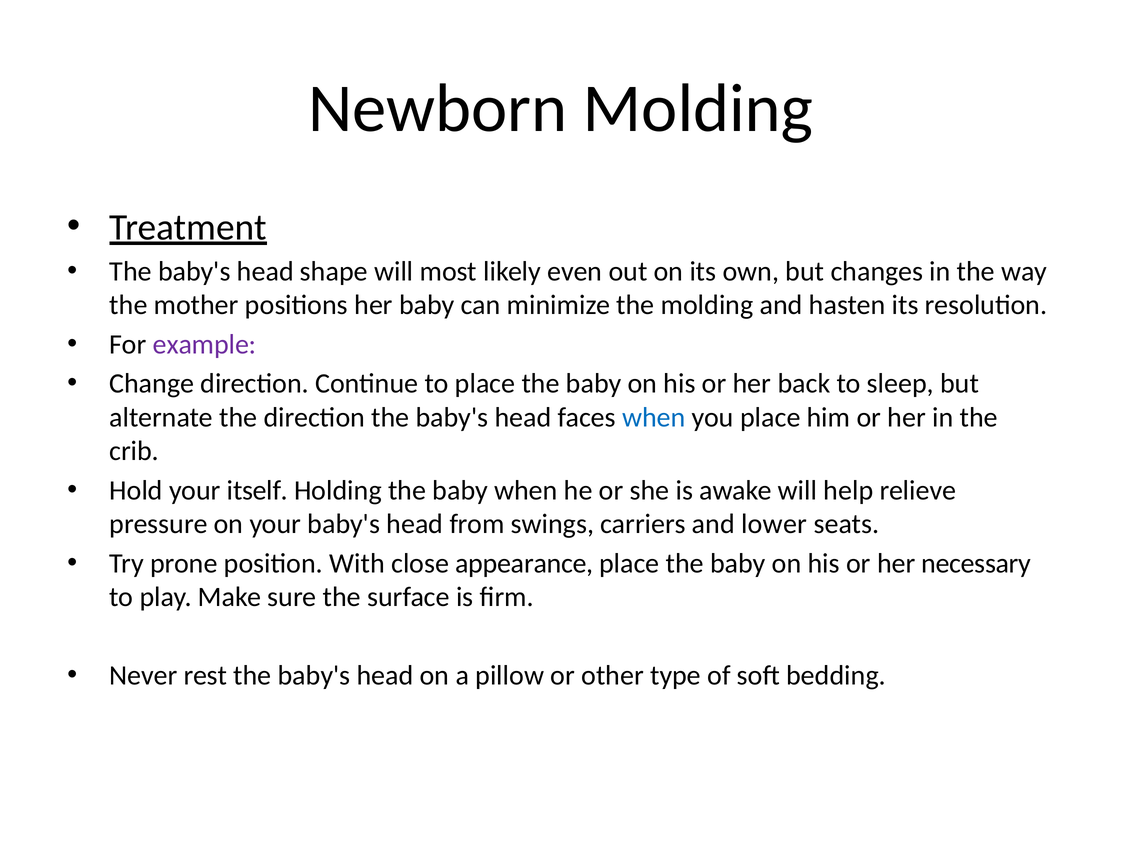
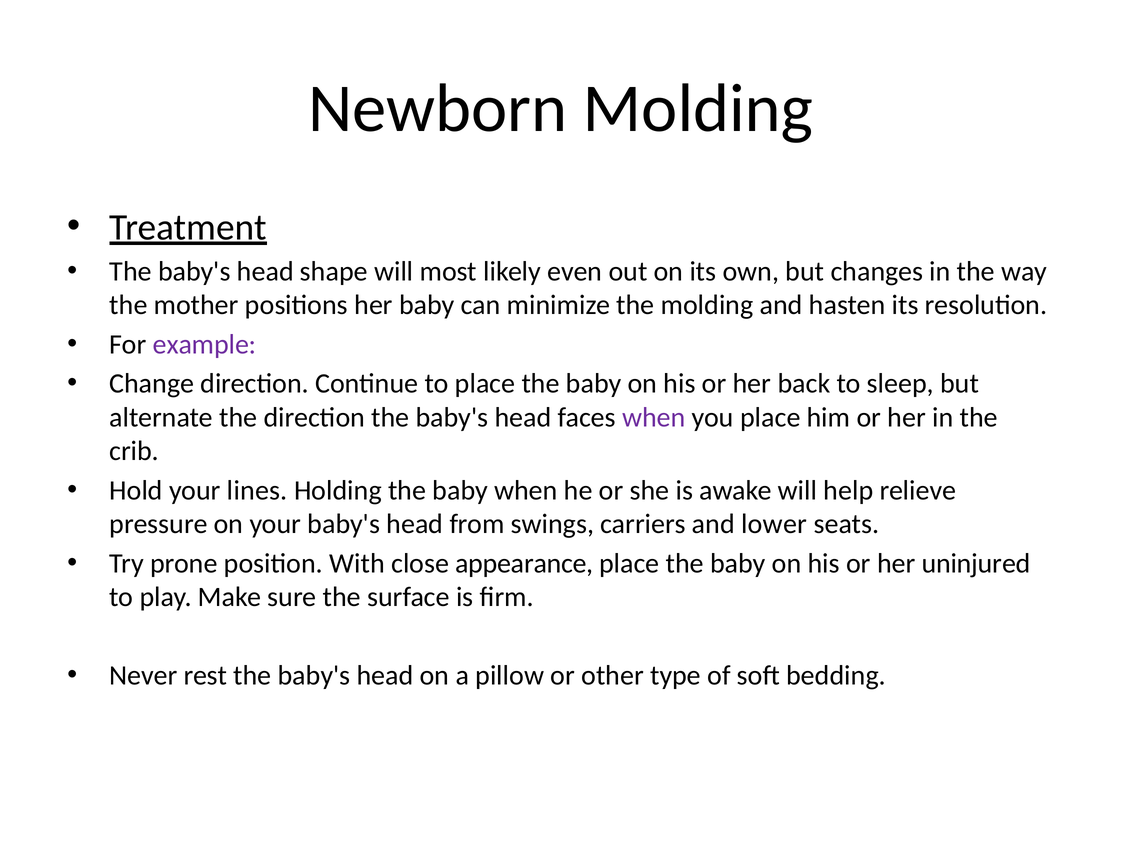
when colour: blue -> purple (654, 417)
itself: itself -> lines (257, 490)
necessary: necessary -> uninjured (976, 563)
